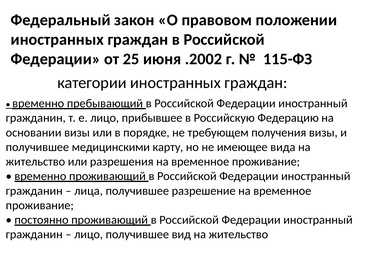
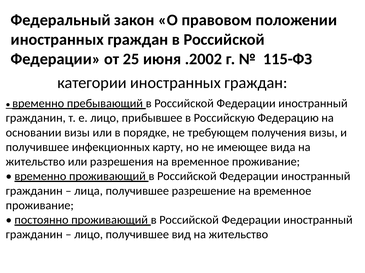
медицинскими: медицинскими -> инфекционных (111, 148)
